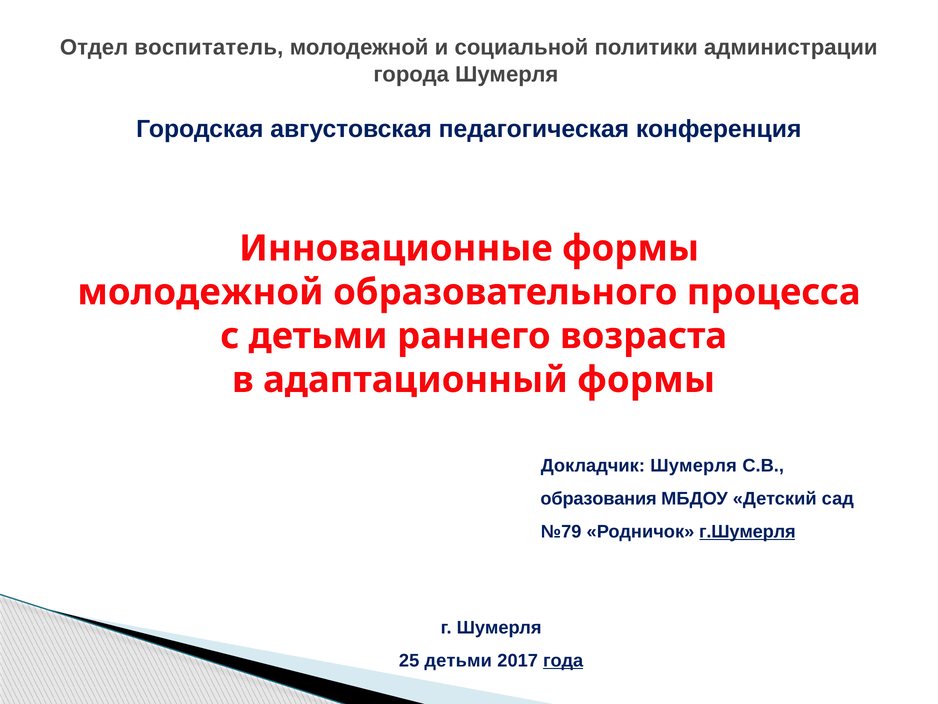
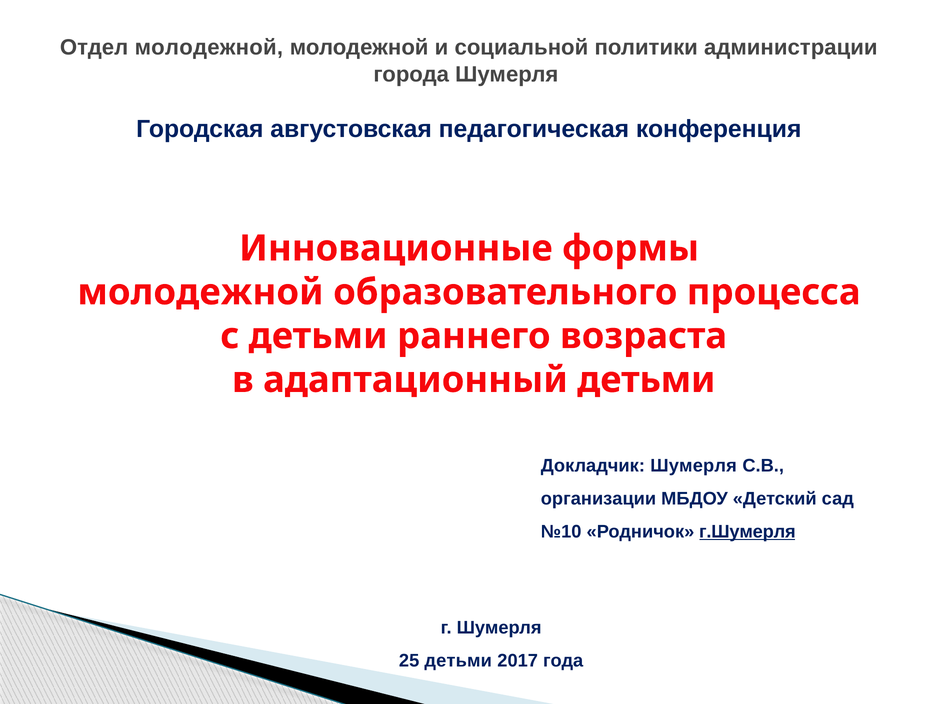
Отдел воспитатель: воспитатель -> молодежной (209, 48)
адаптационный формы: формы -> детьми (646, 380)
образования: образования -> организации (599, 498)
№79: №79 -> №10 (561, 531)
года underline: present -> none (563, 660)
